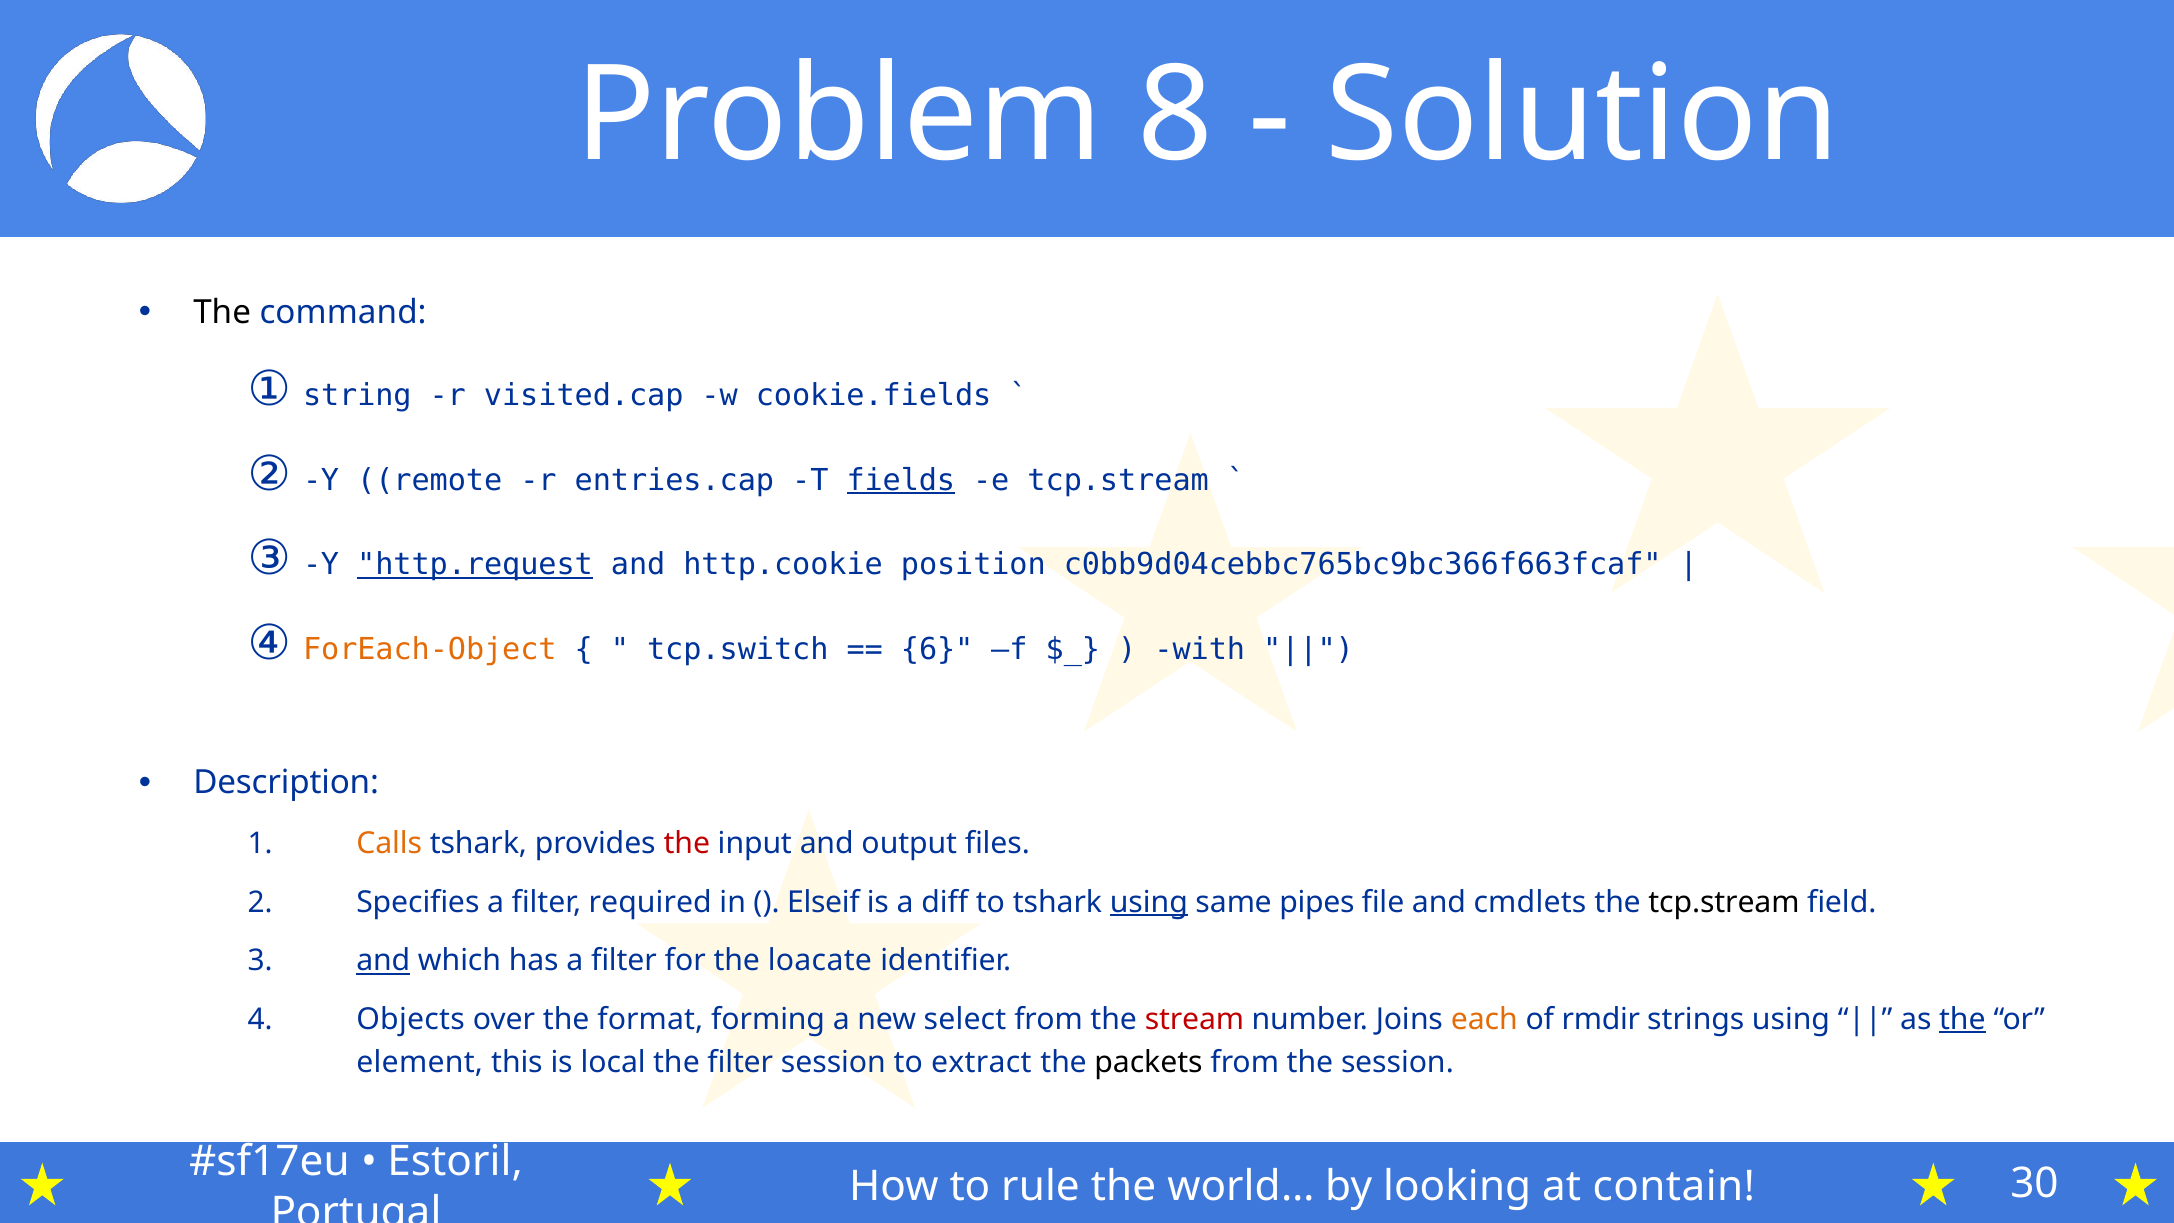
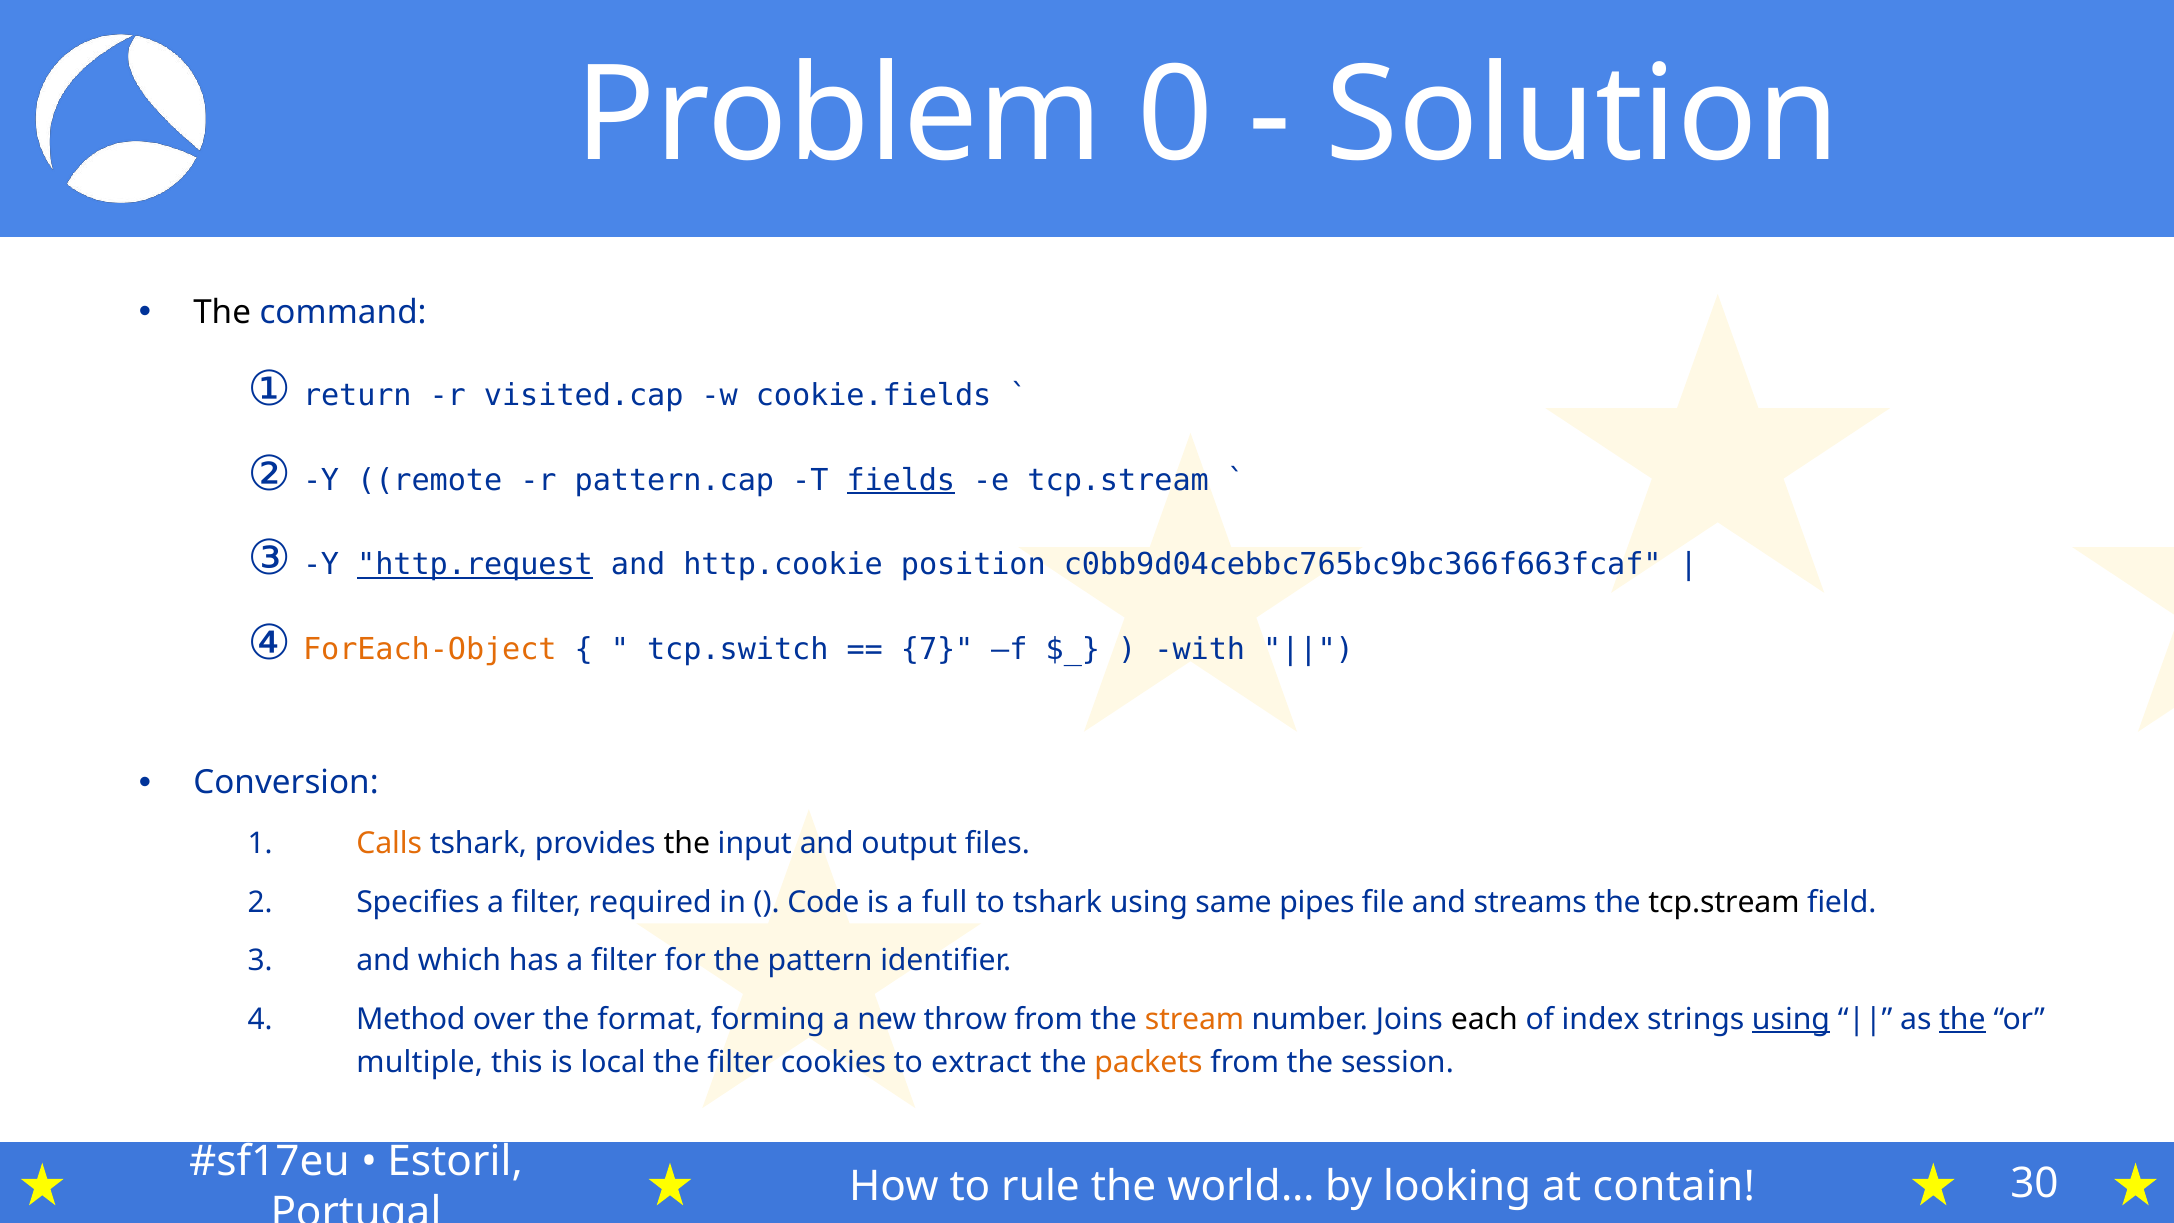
8: 8 -> 0 (1176, 115)
string: string -> return (357, 395)
entries.cap: entries.cap -> pattern.cap (674, 480)
6: 6 -> 7 (937, 649)
Description: Description -> Conversion (286, 783)
the colour: red -> black (687, 843)
Elseif: Elseif -> Code (823, 902)
diff: diff -> full (945, 902)
using underline: present -> none (1149, 902)
cmdlets: cmdlets -> streams (1530, 902)
and underline: present -> none (383, 961)
loacate: loacate -> pattern (820, 961)
Objects: Objects -> Method (411, 1019)
select: select -> throw (965, 1019)
stream colour: red -> orange (1194, 1019)
each colour: orange -> black (1484, 1019)
rmdir: rmdir -> index (1601, 1019)
using underline: none -> present (1791, 1019)
element: element -> multiple (420, 1063)
filter session: session -> cookies (833, 1063)
packets colour: black -> orange (1149, 1063)
